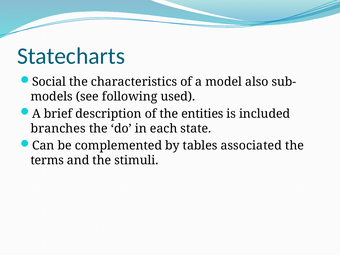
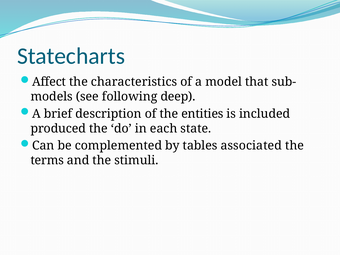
Social: Social -> Affect (49, 82)
also: also -> that (257, 82)
used: used -> deep (178, 97)
branches: branches -> produced (58, 128)
